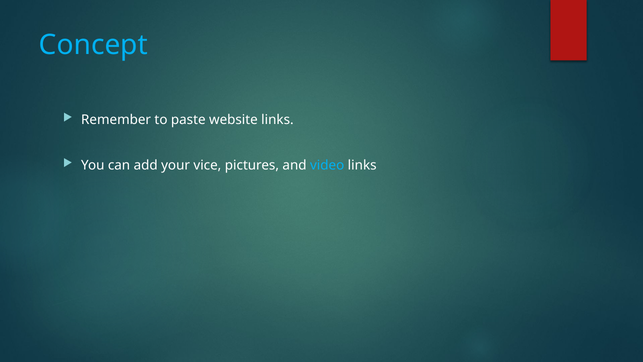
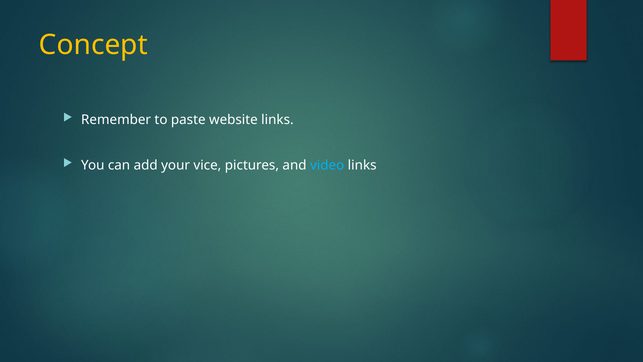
Concept colour: light blue -> yellow (93, 45)
